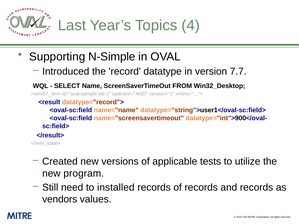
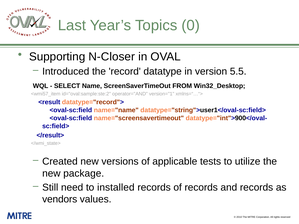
4: 4 -> 0 (191, 25)
N-Simple: N-Simple -> N-Closer (112, 57)
7.7: 7.7 -> 5.5 (238, 71)
program: program -> package (84, 174)
